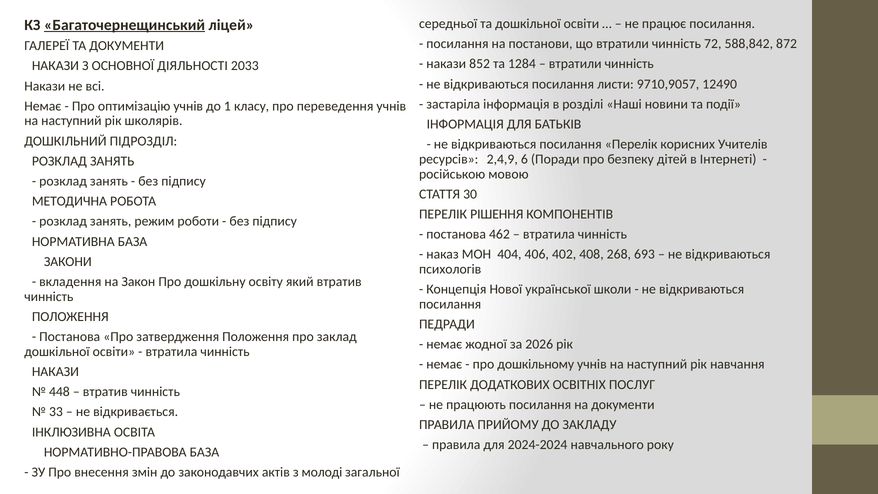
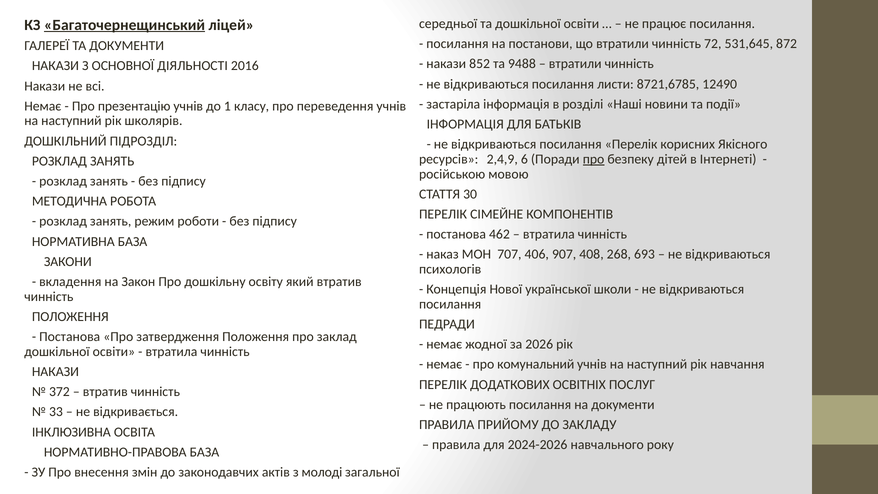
588,842: 588,842 -> 531,645 (749, 44)
1284: 1284 -> 9488 (522, 64)
2033: 2033 -> 2016 (245, 66)
9710,9057: 9710,9057 -> 8721,6785 (668, 84)
оптимізацію: оптимізацію -> презентацію (134, 106)
Учителів: Учителів -> Якісного (743, 144)
про underline: none -> present (594, 159)
РІШЕННЯ: РІШЕННЯ -> СІМЕЙНЕ (497, 214)
404: 404 -> 707 (509, 254)
402: 402 -> 907 (564, 254)
дошкільному: дошкільному -> комунальний (536, 364)
448: 448 -> 372 (59, 392)
2024-2024: 2024-2024 -> 2024-2026 (538, 445)
